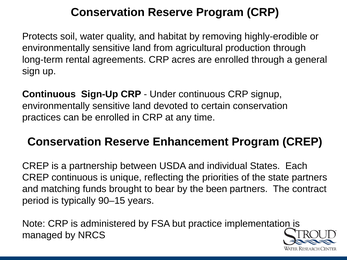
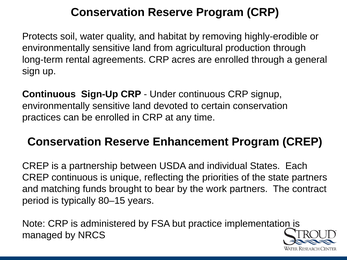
been: been -> work (216, 189)
90–15: 90–15 -> 80–15 (112, 201)
